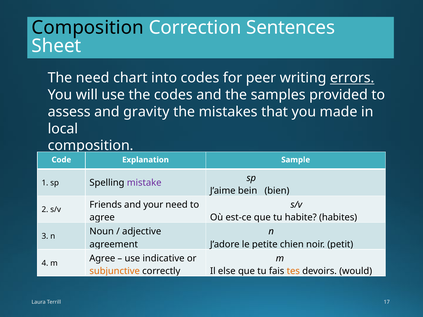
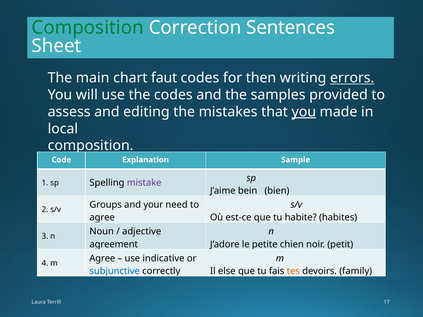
Composition colour: black -> green (88, 28)
The need: need -> main (93, 78)
into: into -> faut (164, 78)
peer: peer -> then (261, 78)
gravity: gravity -> editing (146, 112)
you underline: none -> present (304, 112)
Friends: Friends -> Groups (106, 205)
subjunctive colour: orange -> blue (115, 271)
would: would -> family (356, 271)
